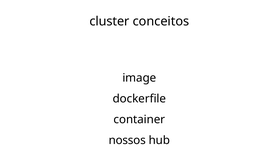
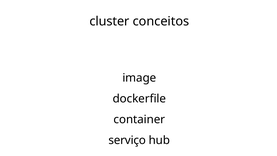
nossos: nossos -> serviço (127, 140)
